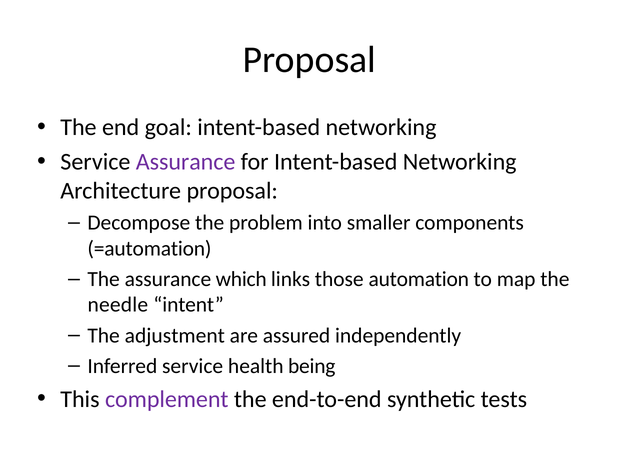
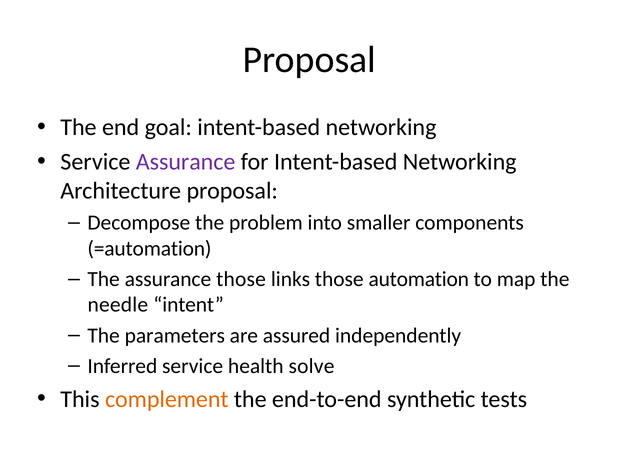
assurance which: which -> those (241, 279)
adjustment: adjustment -> parameters (175, 336)
being: being -> solve (312, 366)
complement colour: purple -> orange (167, 399)
